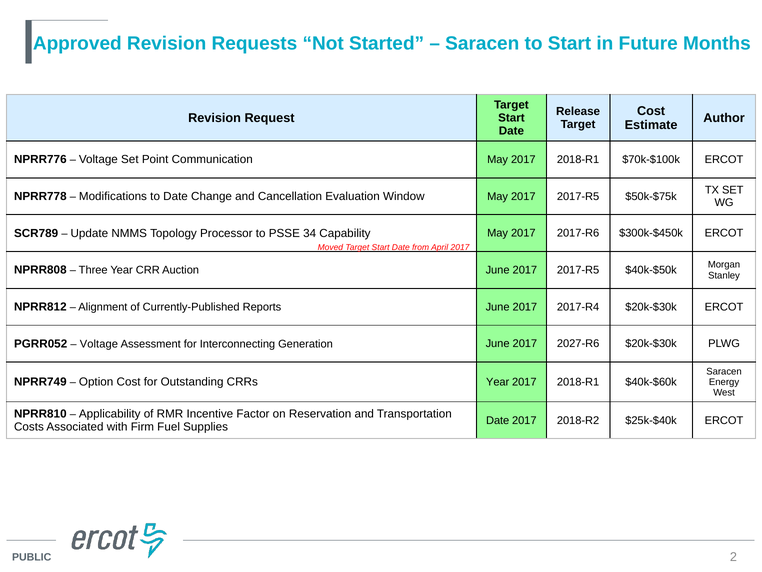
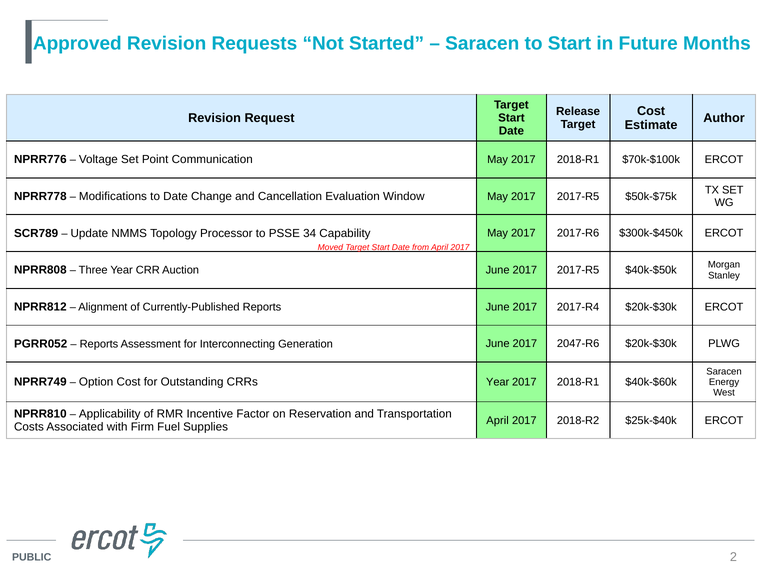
Voltage: Voltage -> Reports (99, 344)
2027-R6: 2027-R6 -> 2047-R6 (578, 344)
Date: Date -> April (498, 420)
